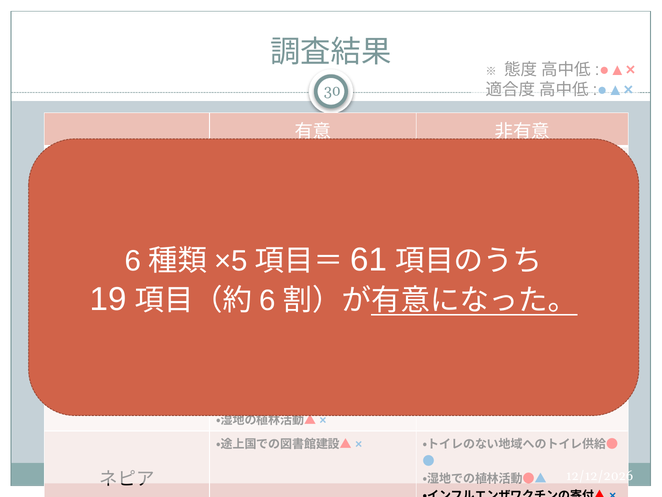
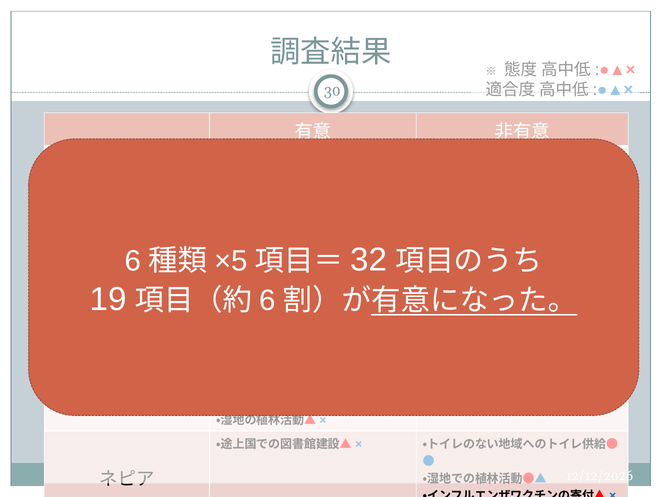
61: 61 -> 32 (369, 259)
